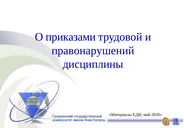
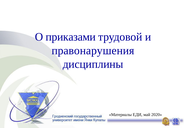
правонарушений: правонарушений -> правонарушения (93, 50)
